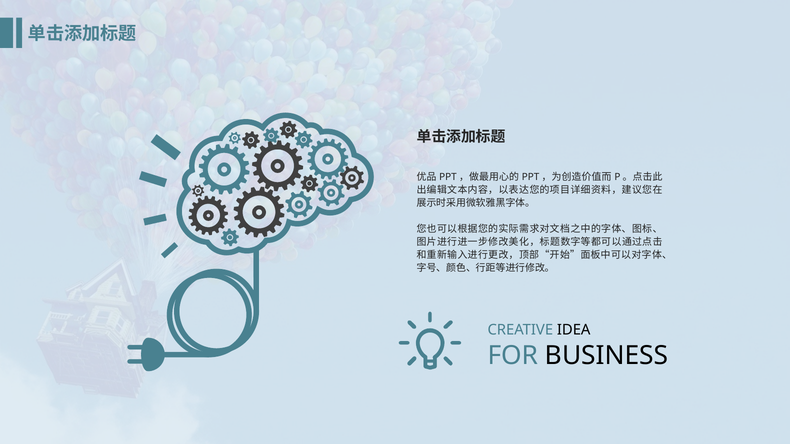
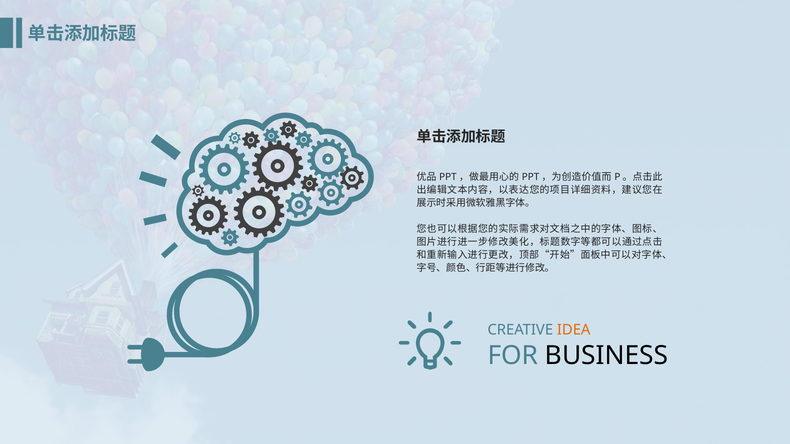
IDEA colour: black -> orange (574, 330)
